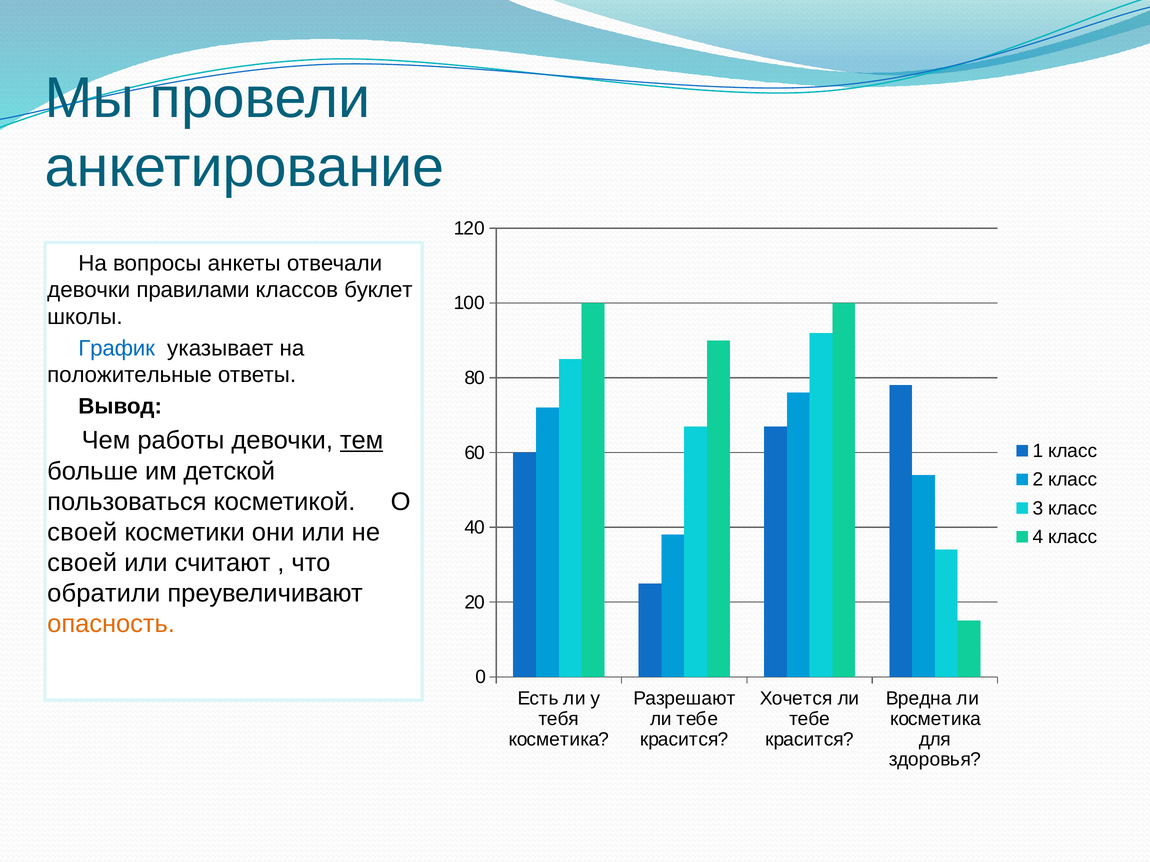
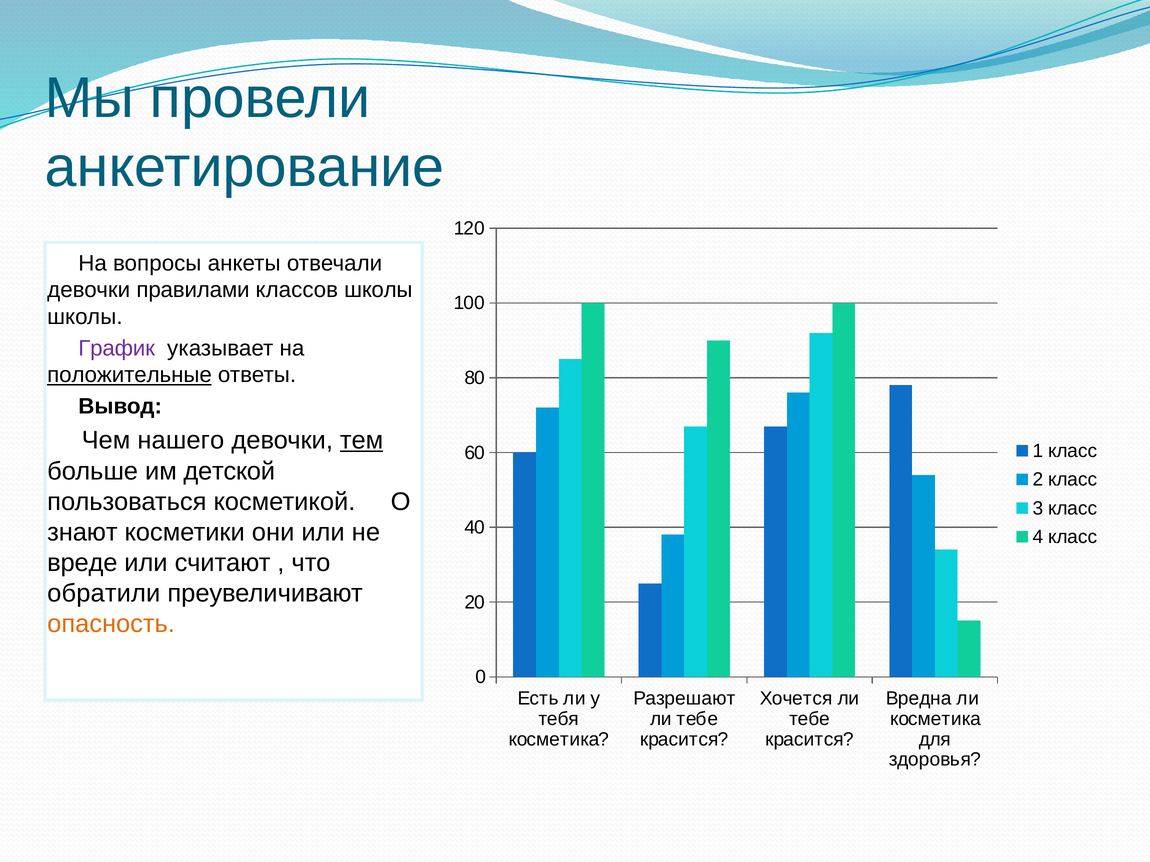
классов буклет: буклет -> школы (378, 290)
График colour: blue -> purple (117, 348)
положительные underline: none -> present (130, 375)
работы: работы -> нашего (181, 441)
своей: своей -> знают (82, 533)
своей: своей -> вреде (82, 563)
